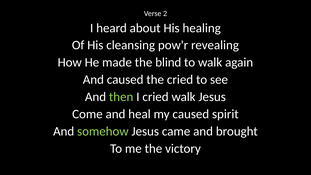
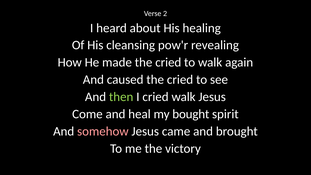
made the blind: blind -> cried (168, 62)
my caused: caused -> bought (191, 114)
somehow colour: light green -> pink (103, 131)
